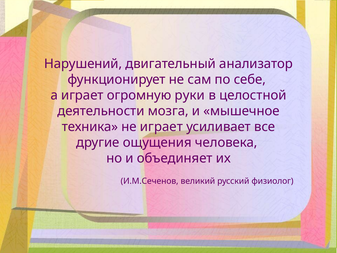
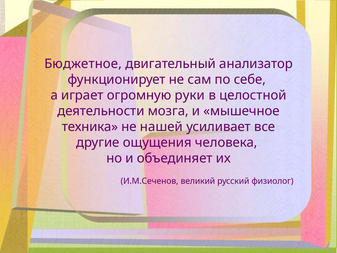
Нарушений: Нарушений -> Бюджетное (83, 64)
не играет: играет -> нашей (161, 127)
